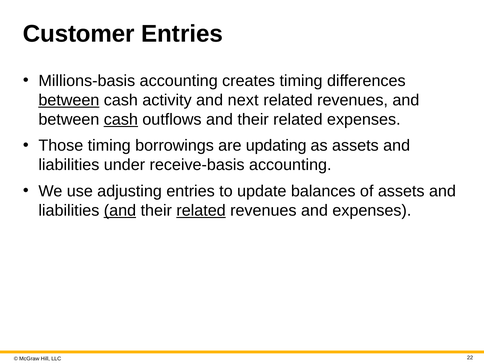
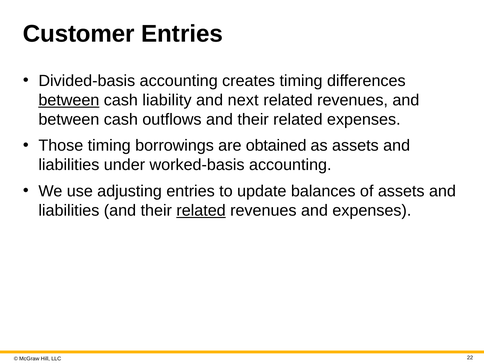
Millions-basis: Millions-basis -> Divided-basis (87, 81)
activity: activity -> liability (167, 100)
cash underline: present -> none (121, 120)
updating: updating -> obtained (276, 146)
receive-basis: receive-basis -> worked-basis (197, 165)
and underline: present -> none (120, 210)
